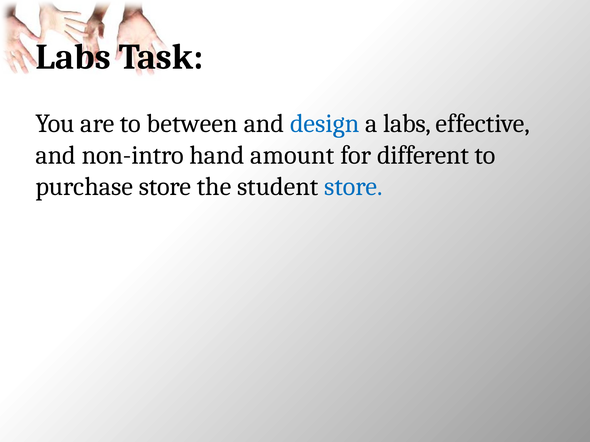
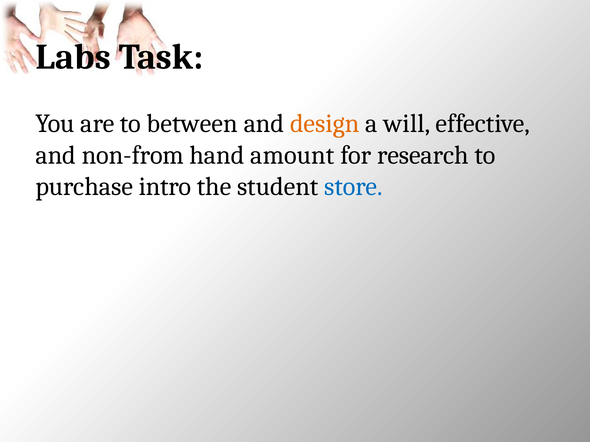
design colour: blue -> orange (325, 124)
a labs: labs -> will (407, 124)
non-intro: non-intro -> non-from (133, 155)
different: different -> research (423, 155)
purchase store: store -> intro (165, 187)
